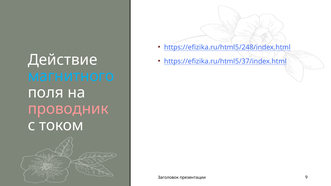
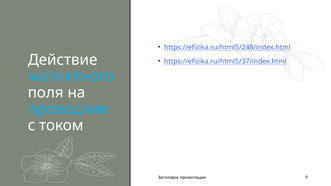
проводник colour: pink -> light blue (68, 109)
